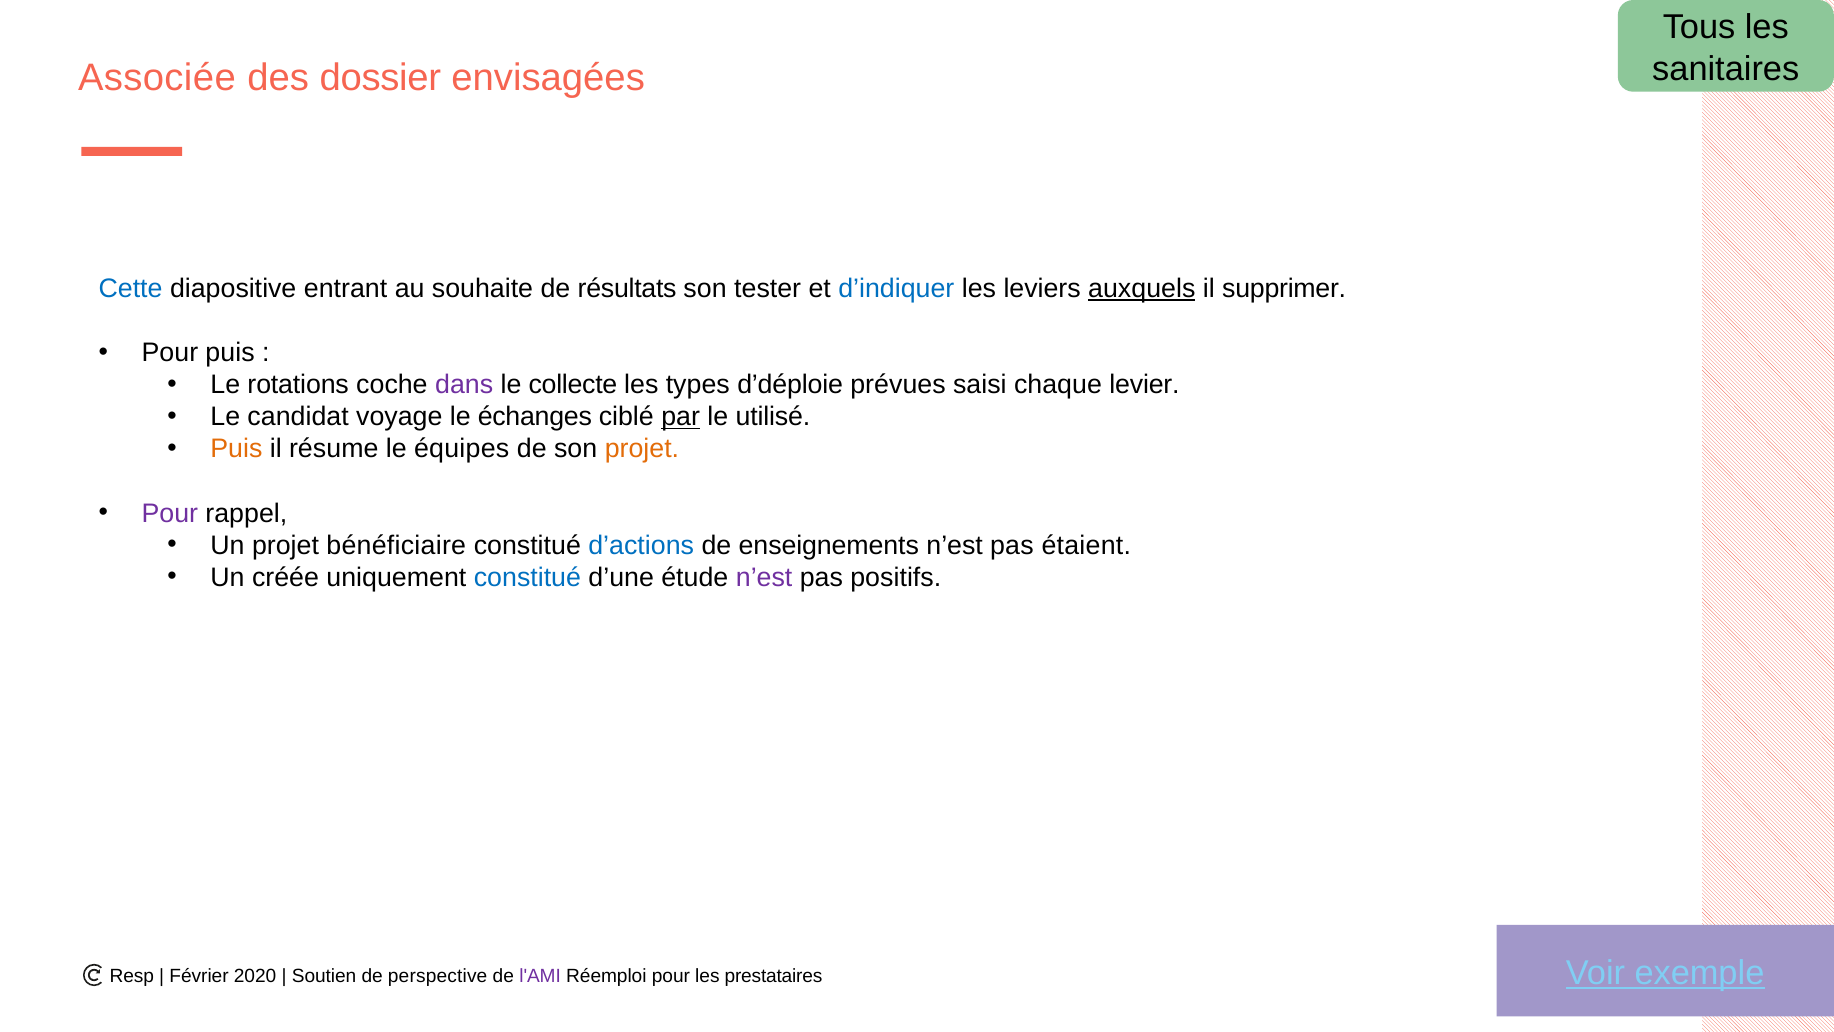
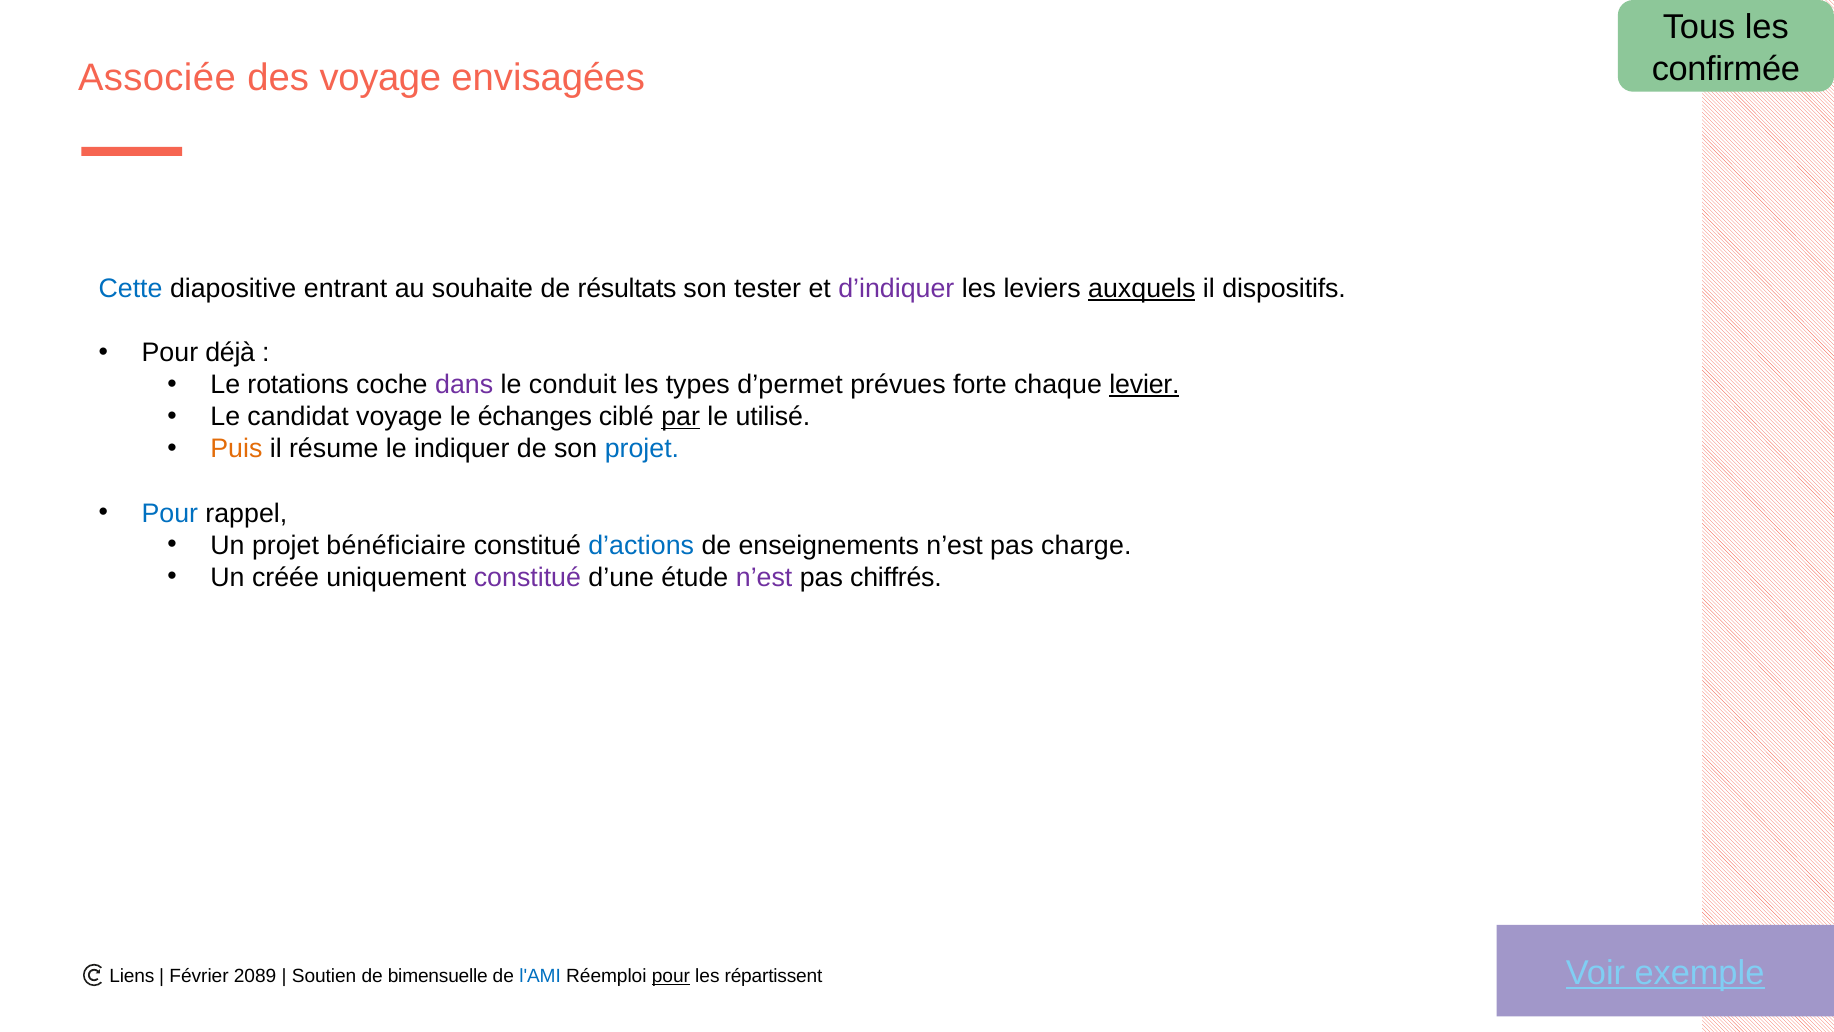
sanitaires: sanitaires -> confirmée (1726, 69)
des dossier: dossier -> voyage (380, 78)
d’indiquer colour: blue -> purple (896, 288)
supprimer: supprimer -> dispositifs (1284, 288)
Pour puis: puis -> déjà (230, 352)
collecte: collecte -> conduit (573, 385)
d’déploie: d’déploie -> d’permet (790, 385)
saisi: saisi -> forte (980, 385)
levier underline: none -> present (1144, 385)
équipes: équipes -> indiquer (462, 449)
projet colour: orange -> blue (642, 449)
Pour colour: purple -> blue (170, 513)
étaient: étaient -> charge (1086, 545)
constitué colour: blue -> purple (527, 577)
positifs: positifs -> chiffrés (896, 577)
Resp: Resp -> Liens (132, 976)
2020: 2020 -> 2089 (255, 976)
perspective: perspective -> bimensuelle (438, 976)
l'AMI colour: purple -> blue (540, 976)
pour underline: none -> present (671, 976)
prestataires: prestataires -> répartissent (773, 976)
